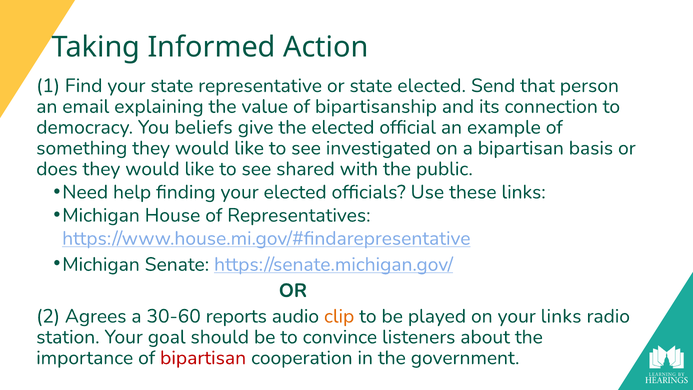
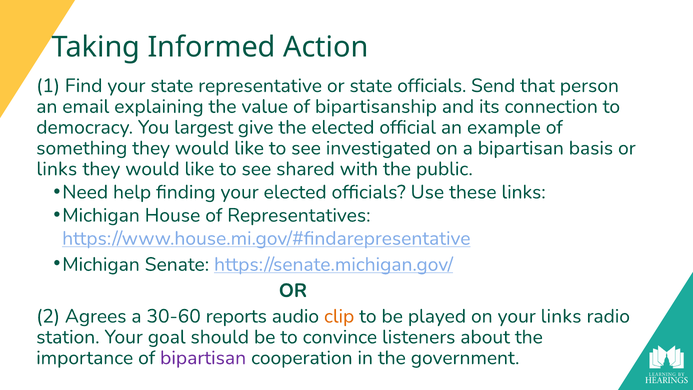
state elected: elected -> officials (432, 86)
beliefs: beliefs -> largest (204, 127)
does: does -> links (57, 169)
bipartisan colour: red -> purple (203, 358)
